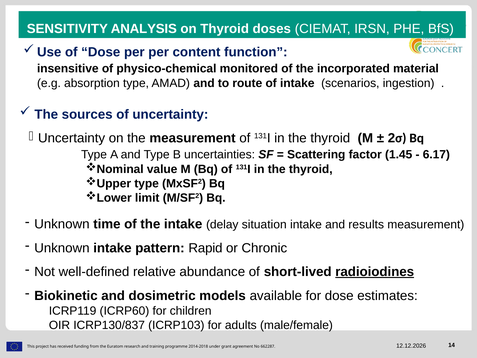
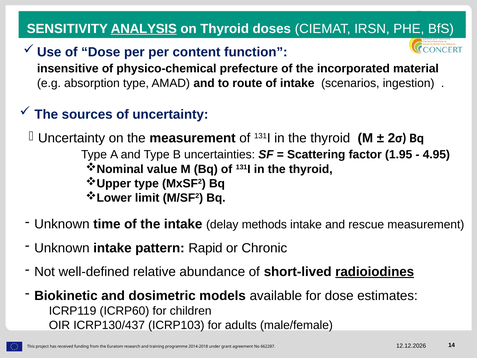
ANALYSIS underline: none -> present (144, 29)
monitored: monitored -> prefecture (249, 69)
1.45: 1.45 -> 1.95 (399, 155)
6.17: 6.17 -> 4.95 (436, 155)
situation: situation -> methods (264, 224)
results: results -> rescue (366, 224)
ICRP130/837: ICRP130/837 -> ICRP130/437 (109, 325)
